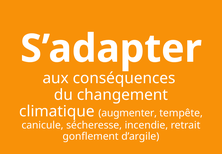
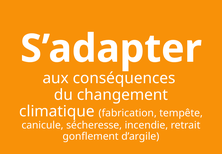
augmenter: augmenter -> fabrication (128, 113)
